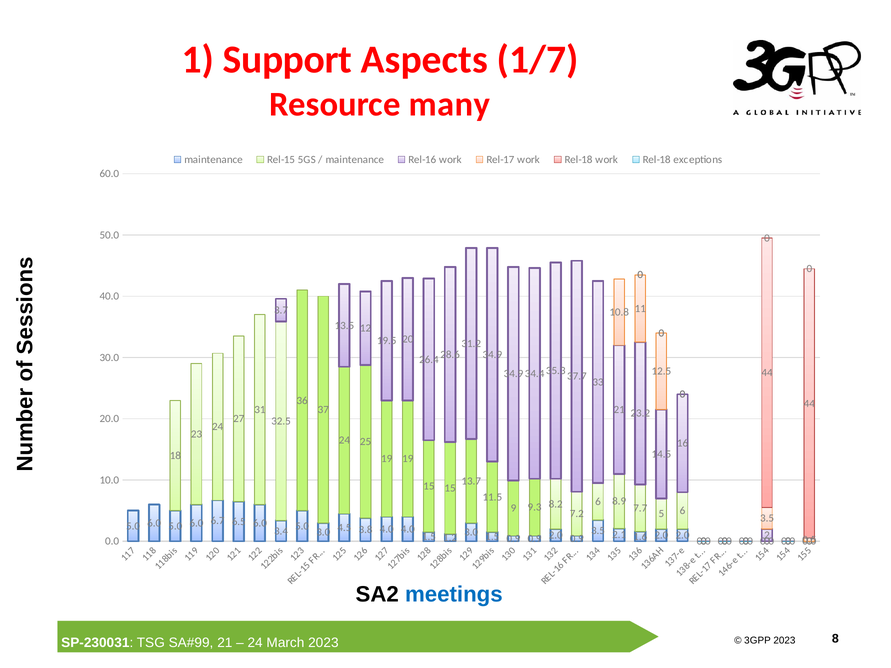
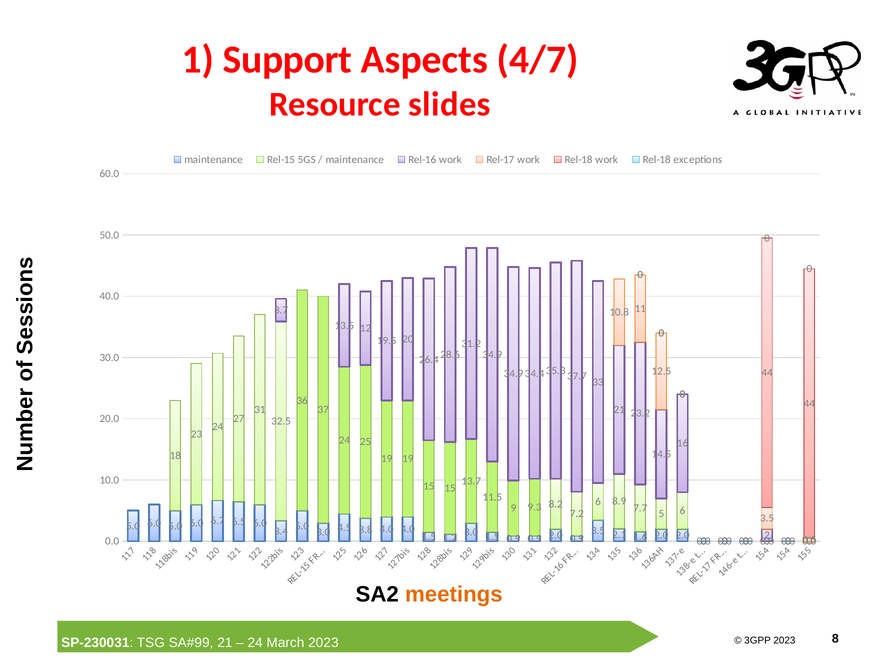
1/7: 1/7 -> 4/7 (538, 60)
many: many -> slides (450, 104)
meetings colour: blue -> orange (454, 595)
